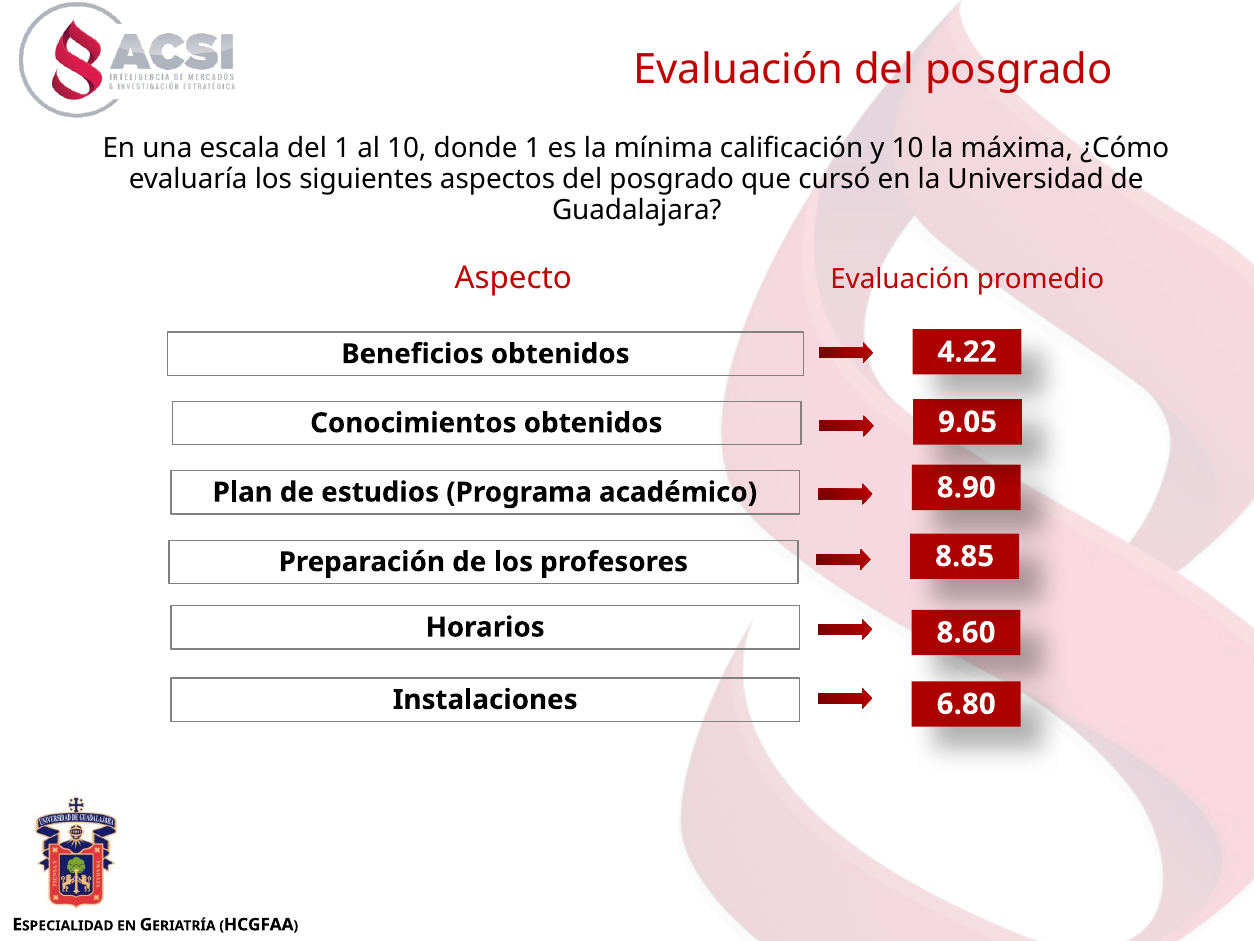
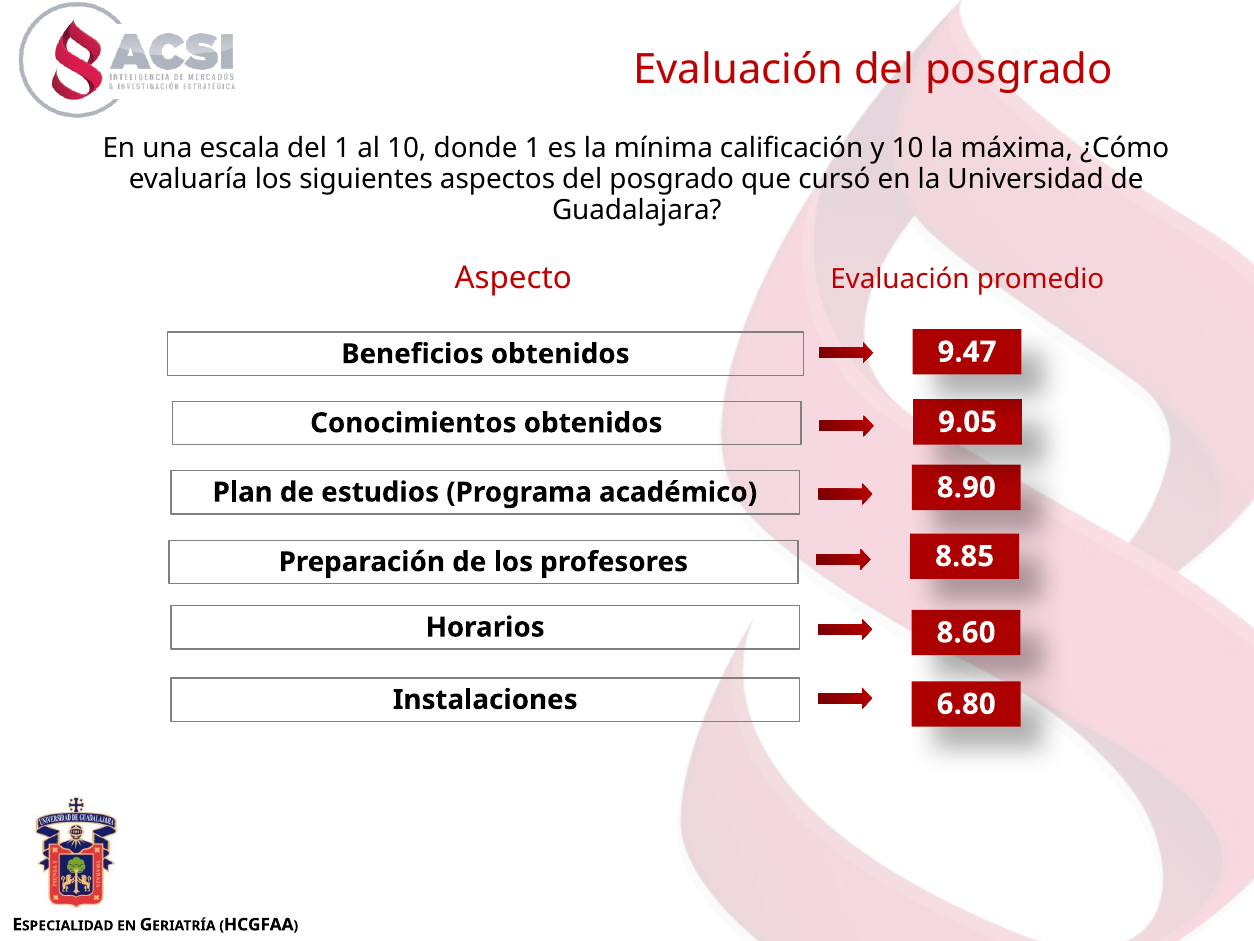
4.22: 4.22 -> 9.47 (967, 352)
